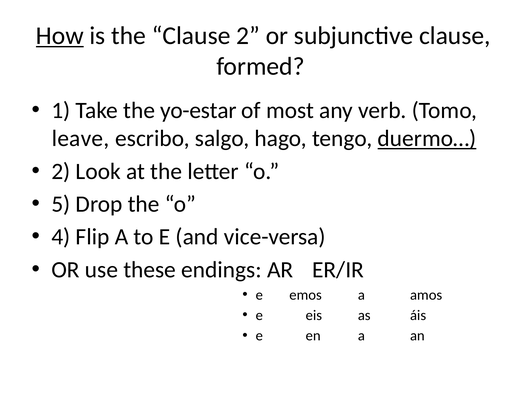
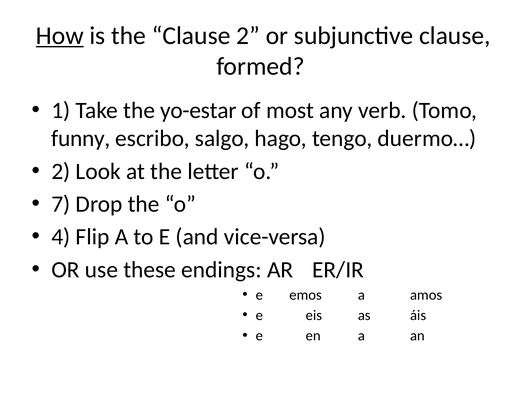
leave: leave -> funny (81, 139)
duermo… underline: present -> none (427, 139)
5: 5 -> 7 (61, 204)
